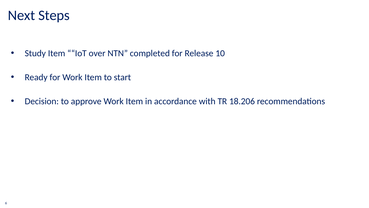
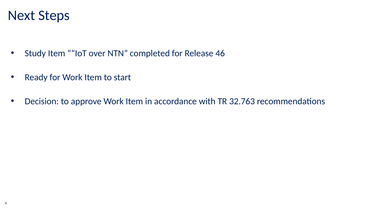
10: 10 -> 46 (220, 53)
18.206: 18.206 -> 32.763 (242, 101)
